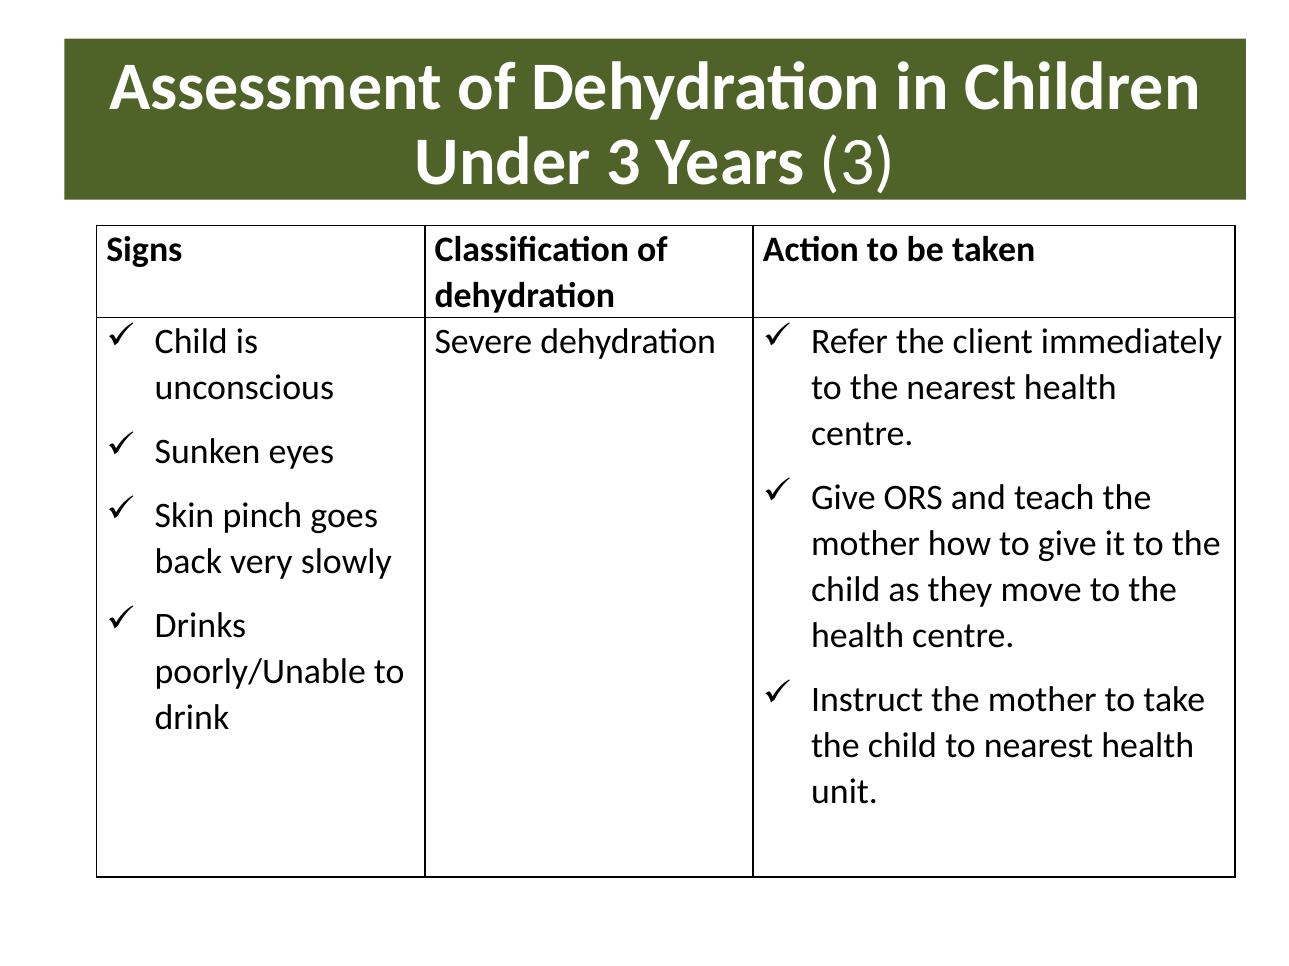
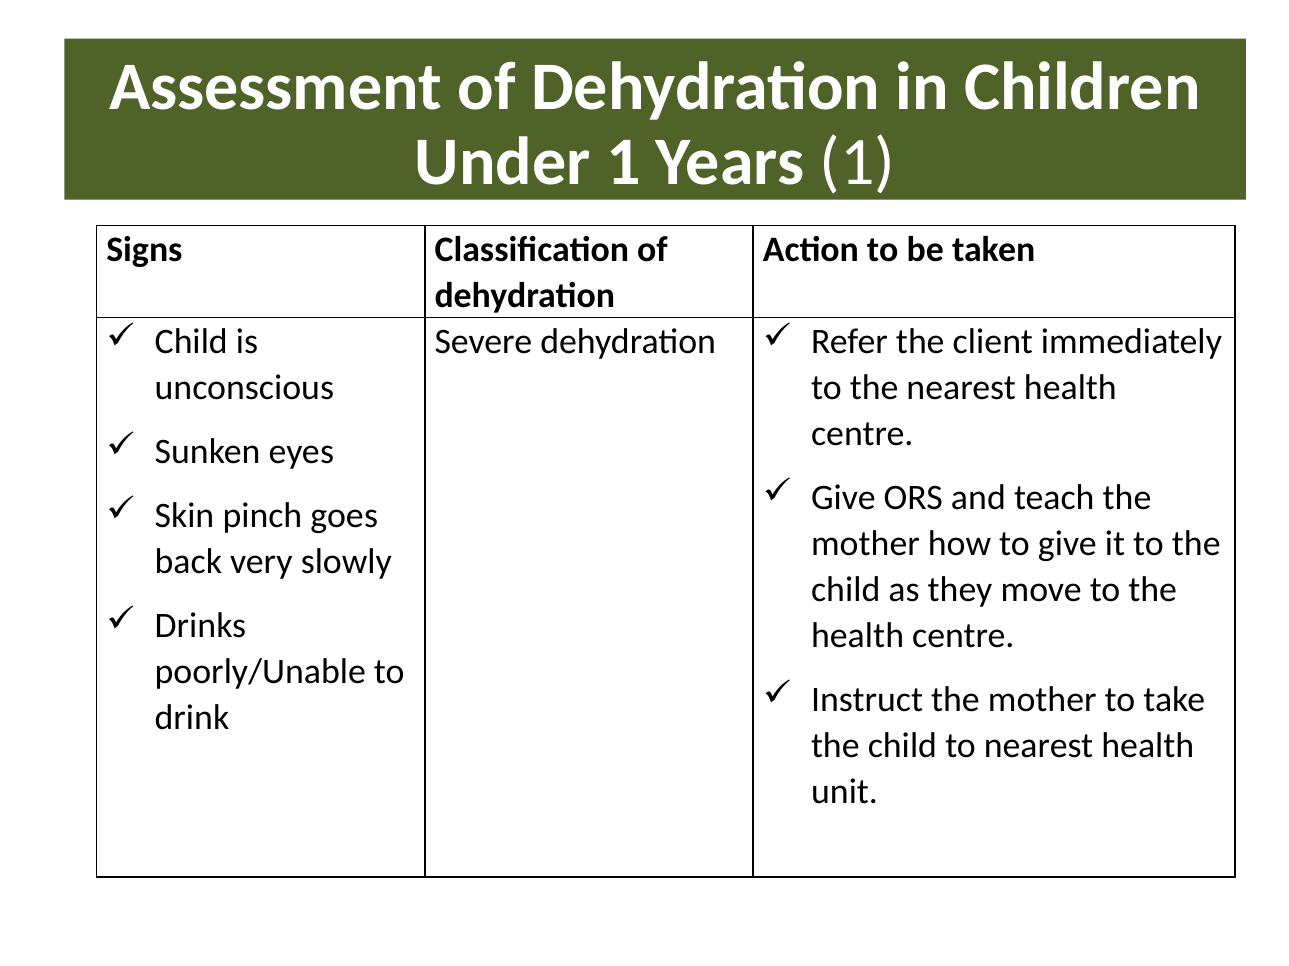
Under 3: 3 -> 1 (623, 162)
Years 3: 3 -> 1 (858, 162)
